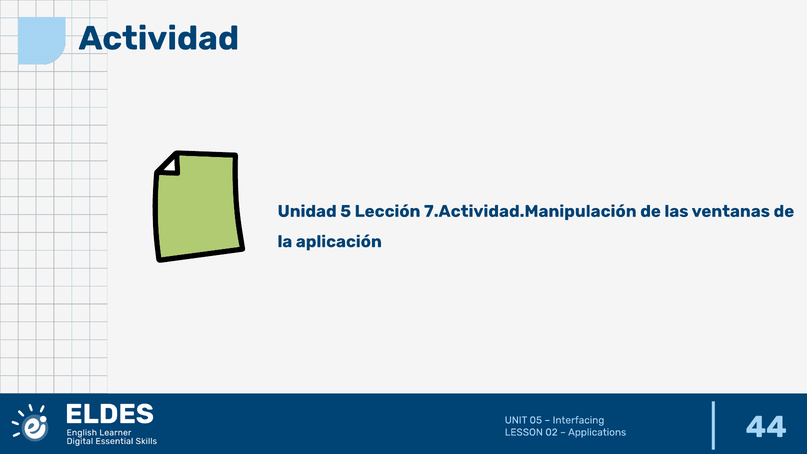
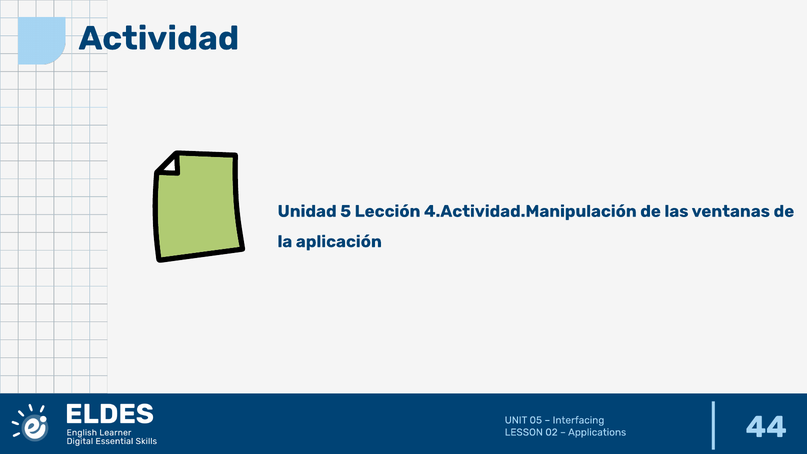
7.Actividad.Manipulación: 7.Actividad.Manipulación -> 4.Actividad.Manipulación (530, 211)
